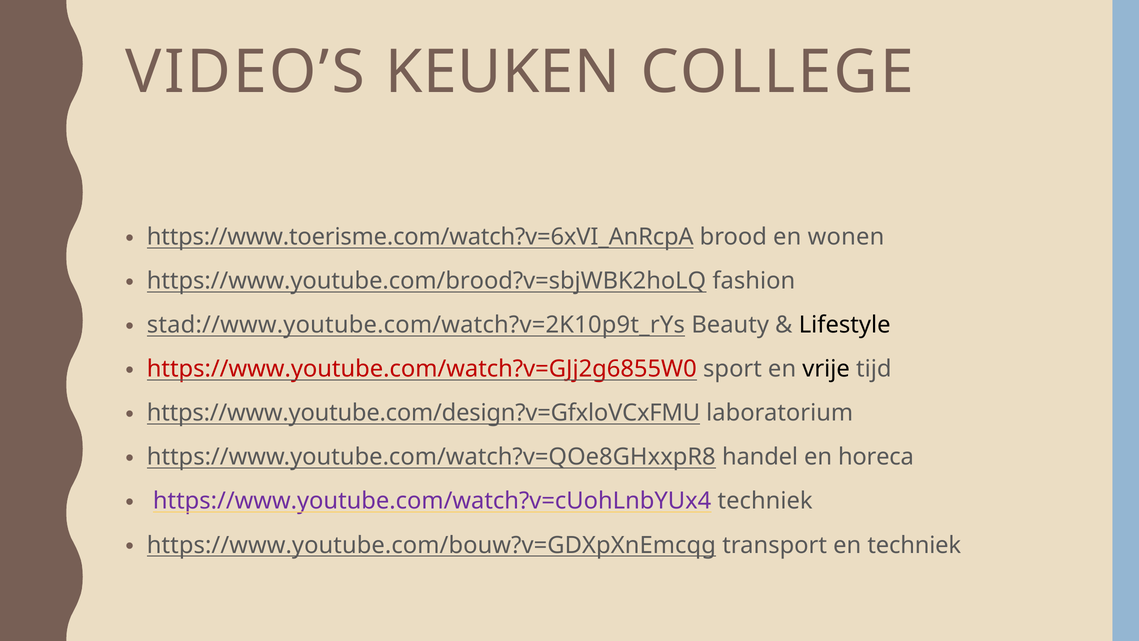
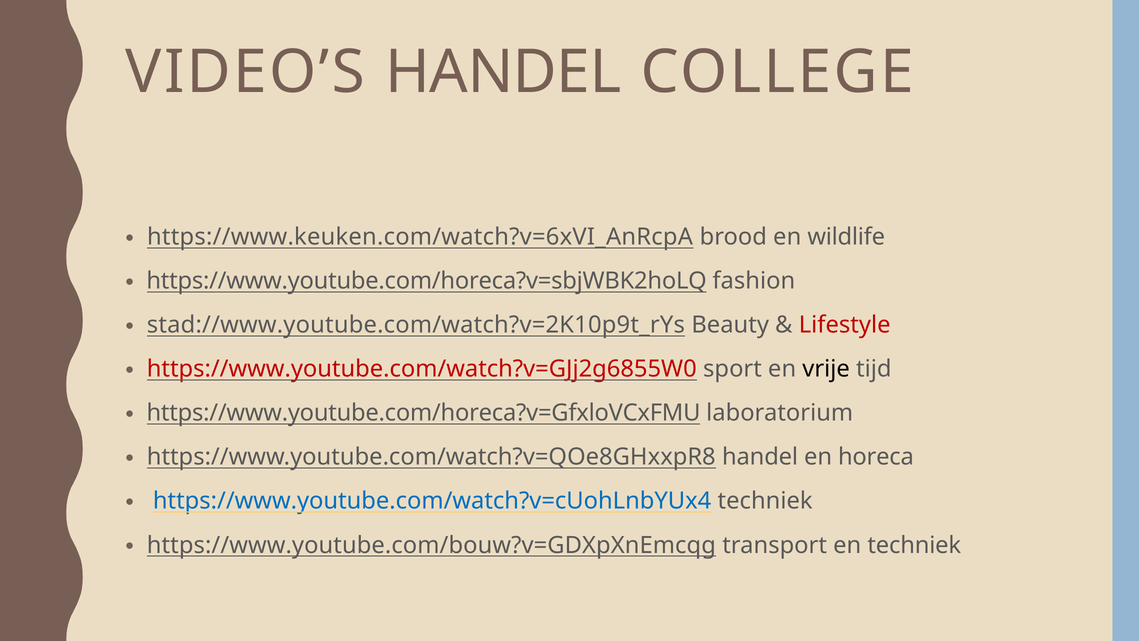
VIDEO’S KEUKEN: KEUKEN -> HANDEL (503, 72)
https://www.toerisme.com/watch?v=6xVI_AnRcpA: https://www.toerisme.com/watch?v=6xVI_AnRcpA -> https://www.keuken.com/watch?v=6xVI_AnRcpA (420, 237)
wonen: wonen -> wildlife (846, 237)
https://www.youtube.com/brood?v=sbjWBK2hoLQ: https://www.youtube.com/brood?v=sbjWBK2hoLQ -> https://www.youtube.com/horeca?v=sbjWBK2hoLQ (427, 281)
Lifestyle colour: black -> red (845, 325)
https://www.youtube.com/design?v=GfxloVCxFMU: https://www.youtube.com/design?v=GfxloVCxFMU -> https://www.youtube.com/horeca?v=GfxloVCxFMU (424, 413)
https://www.youtube.com/watch?v=cUohLnbYUx4 colour: purple -> blue (432, 501)
